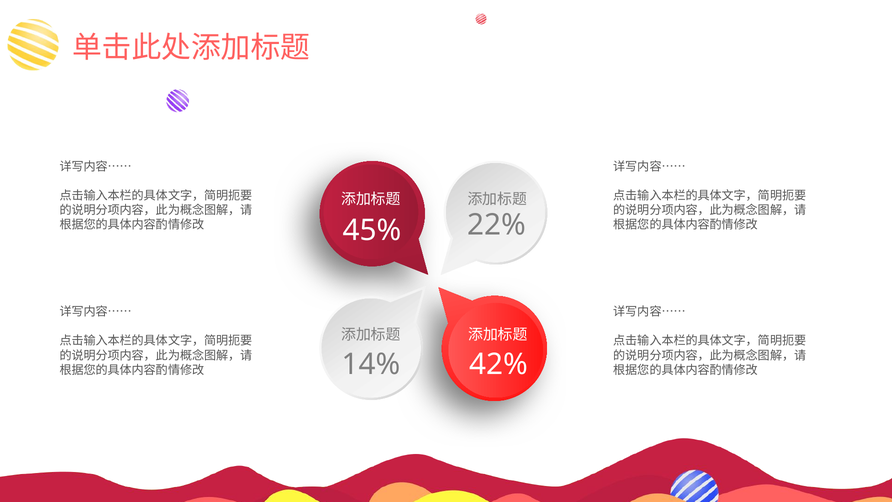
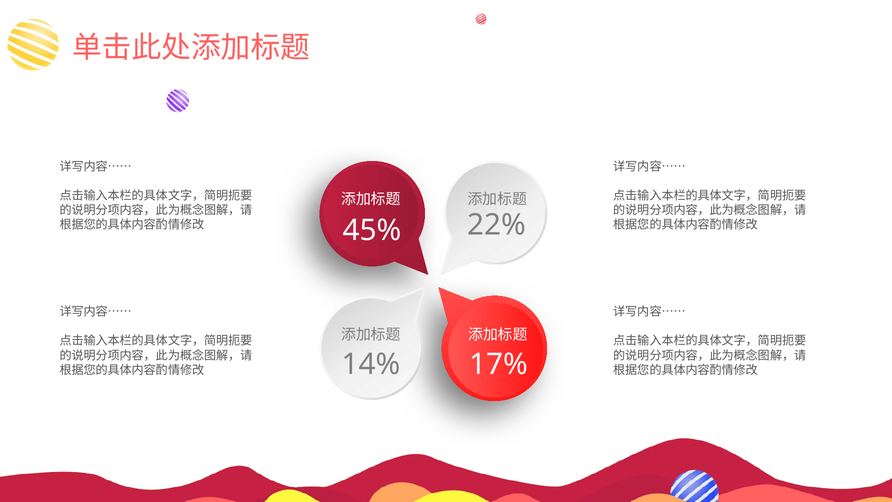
42%: 42% -> 17% (499, 364)
